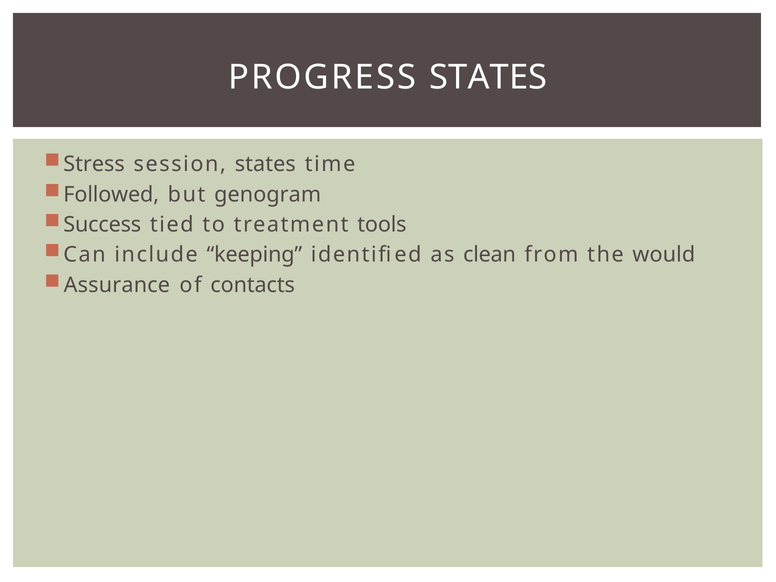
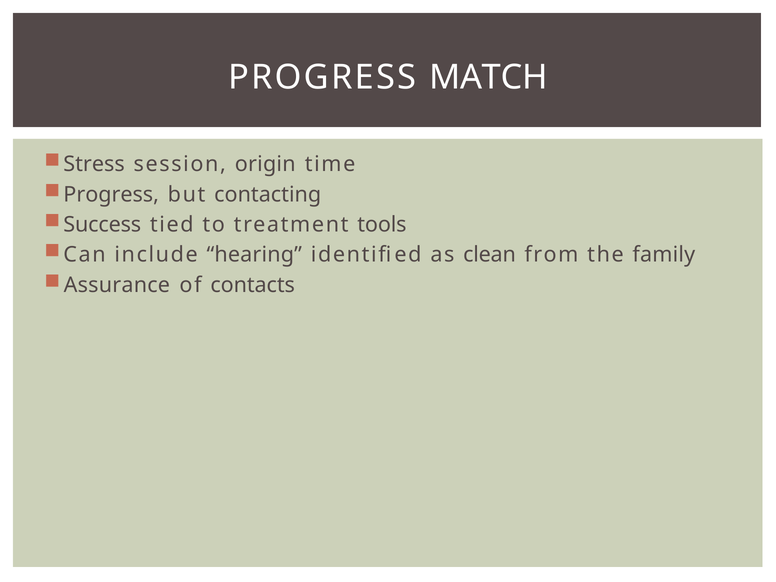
PROGRESS STATES: STATES -> MATCH (489, 77)
session states: states -> origin (265, 164)
Followed: Followed -> Progress (111, 194)
genogram: genogram -> contacting (268, 194)
keeping: keeping -> hearing (254, 255)
would: would -> family (664, 255)
